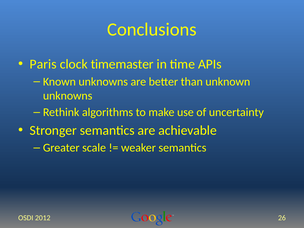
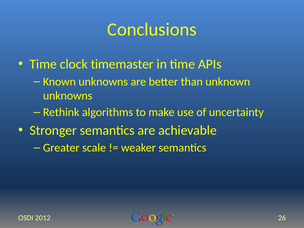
Paris: Paris -> Time (43, 64)
